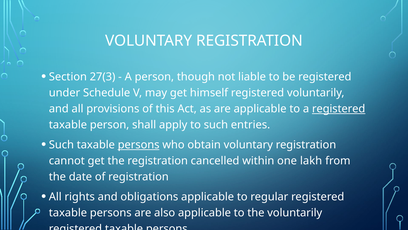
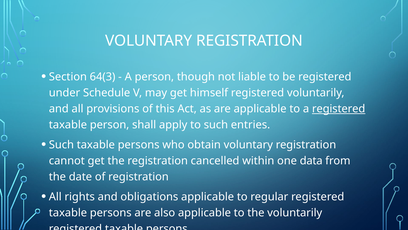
27(3: 27(3 -> 64(3 (103, 77)
persons underline: present -> none (139, 145)
lakh: lakh -> data (311, 160)
